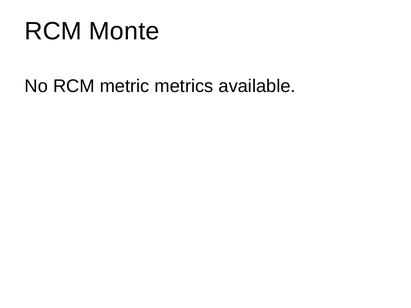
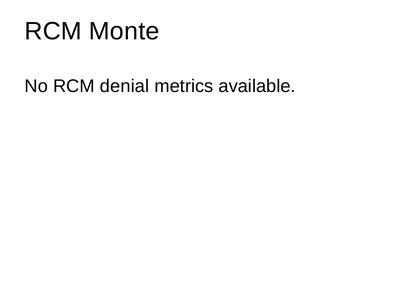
metric: metric -> denial (124, 86)
